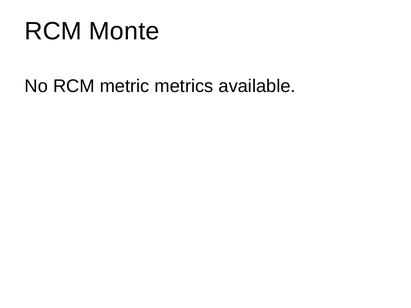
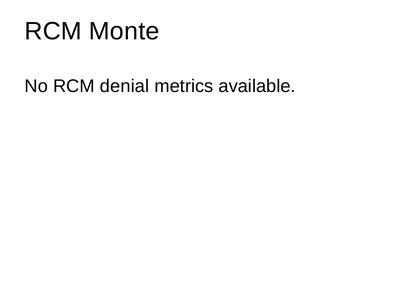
metric: metric -> denial (124, 86)
